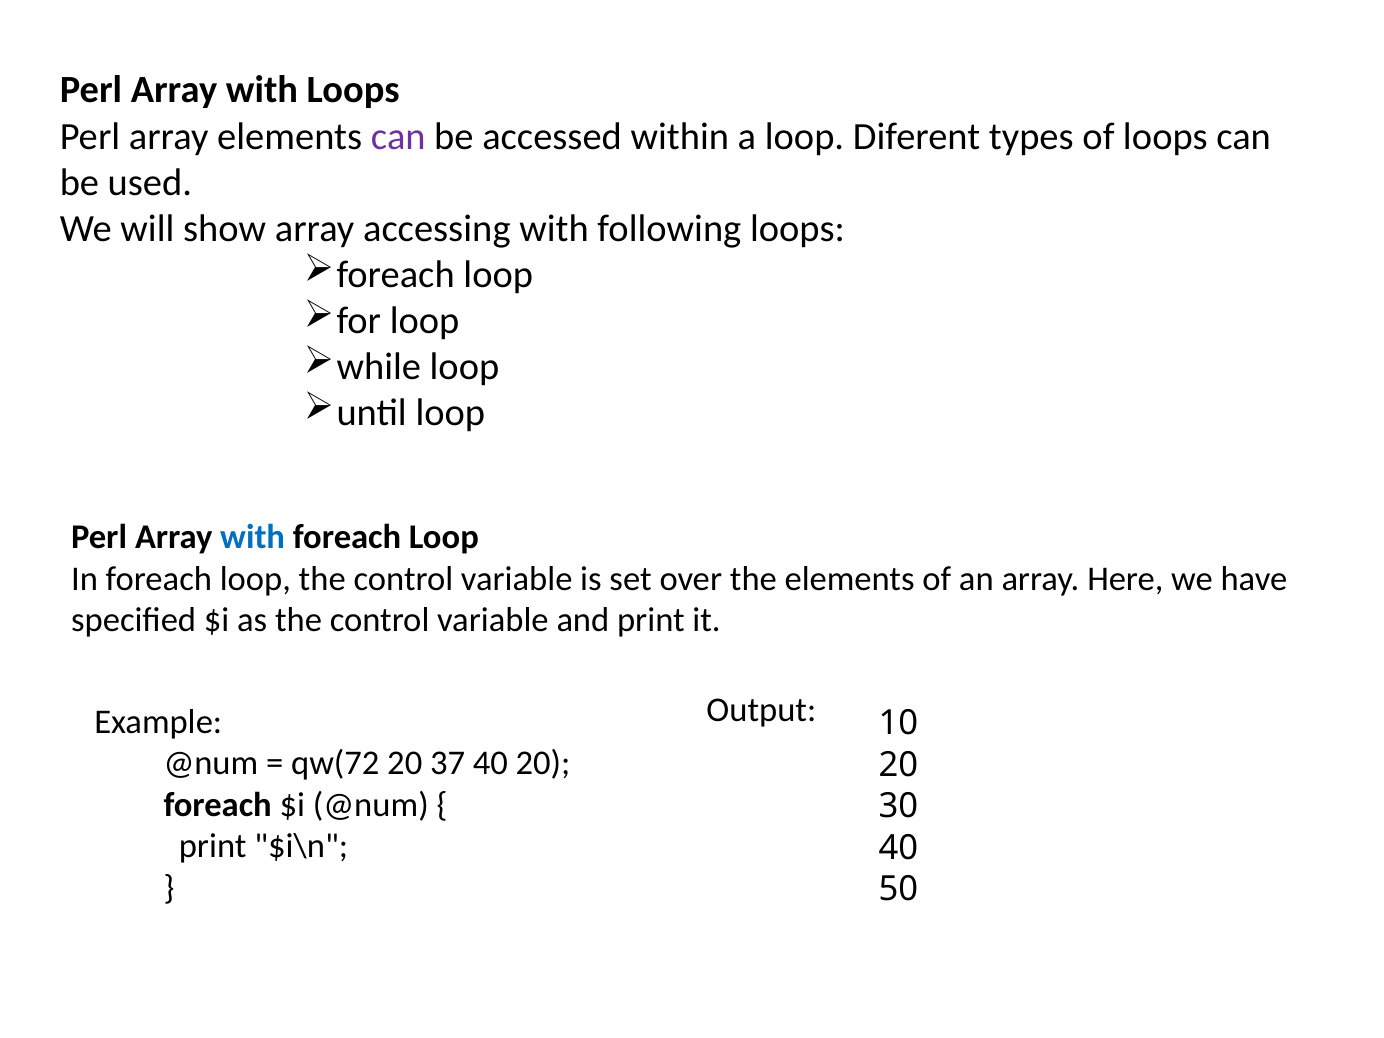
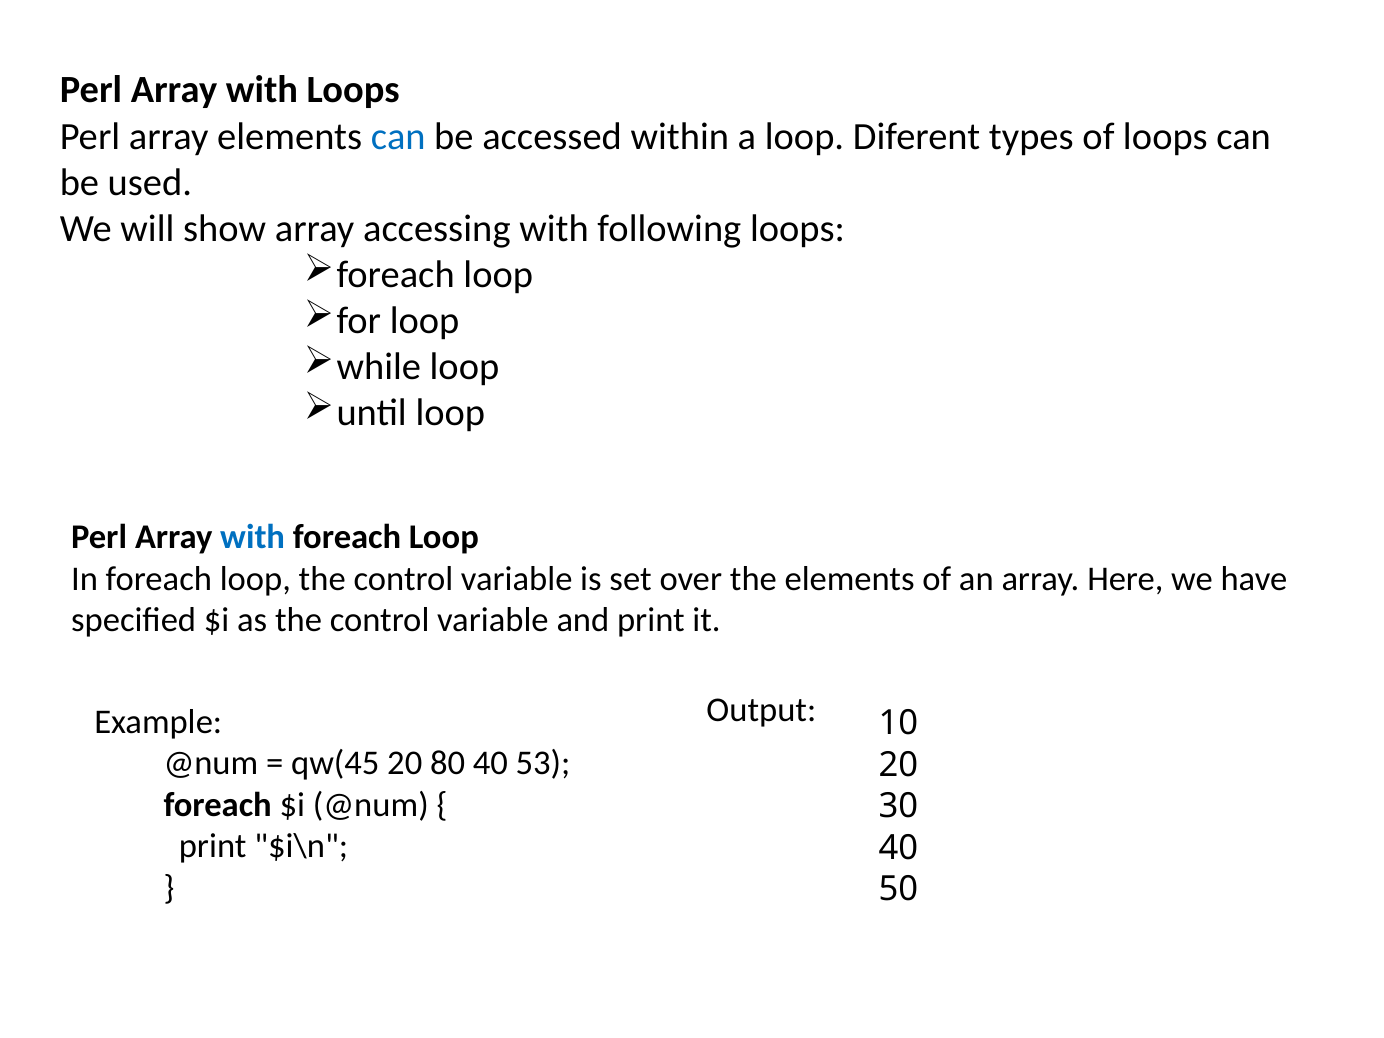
can colour: purple -> blue (398, 136)
qw(72: qw(72 -> qw(45 (335, 763)
37: 37 -> 80 (448, 763)
40 20: 20 -> 53 (543, 763)
